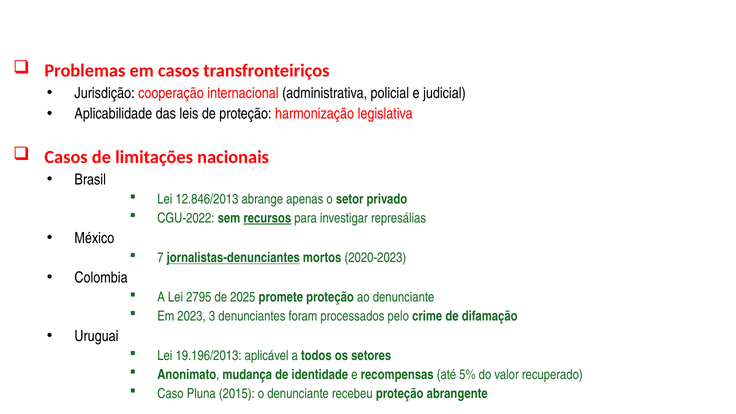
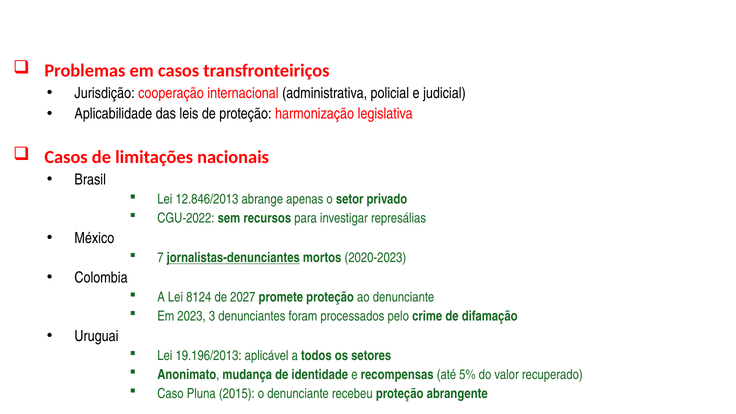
recursos underline: present -> none (267, 218)
2795: 2795 -> 8124 (199, 297)
2025: 2025 -> 2027 (243, 297)
